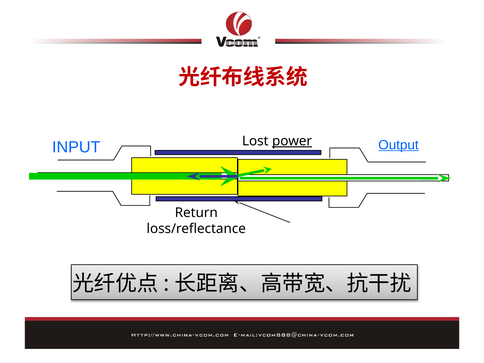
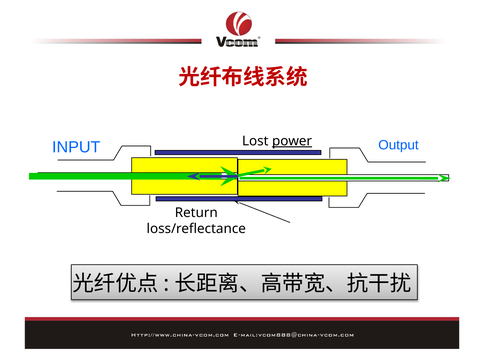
Output underline: present -> none (398, 145)
